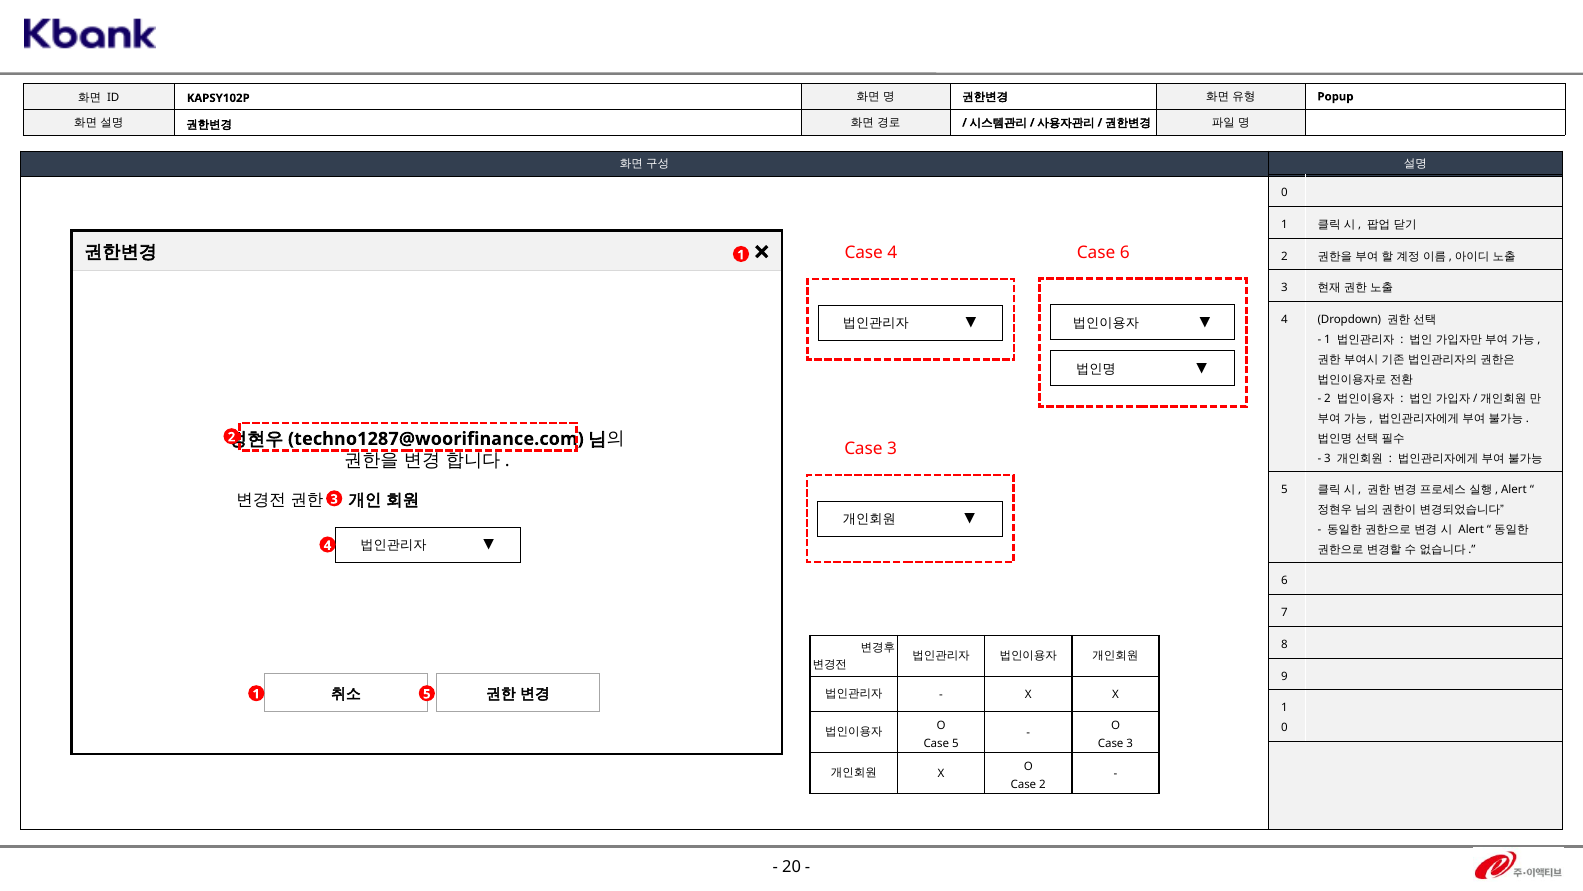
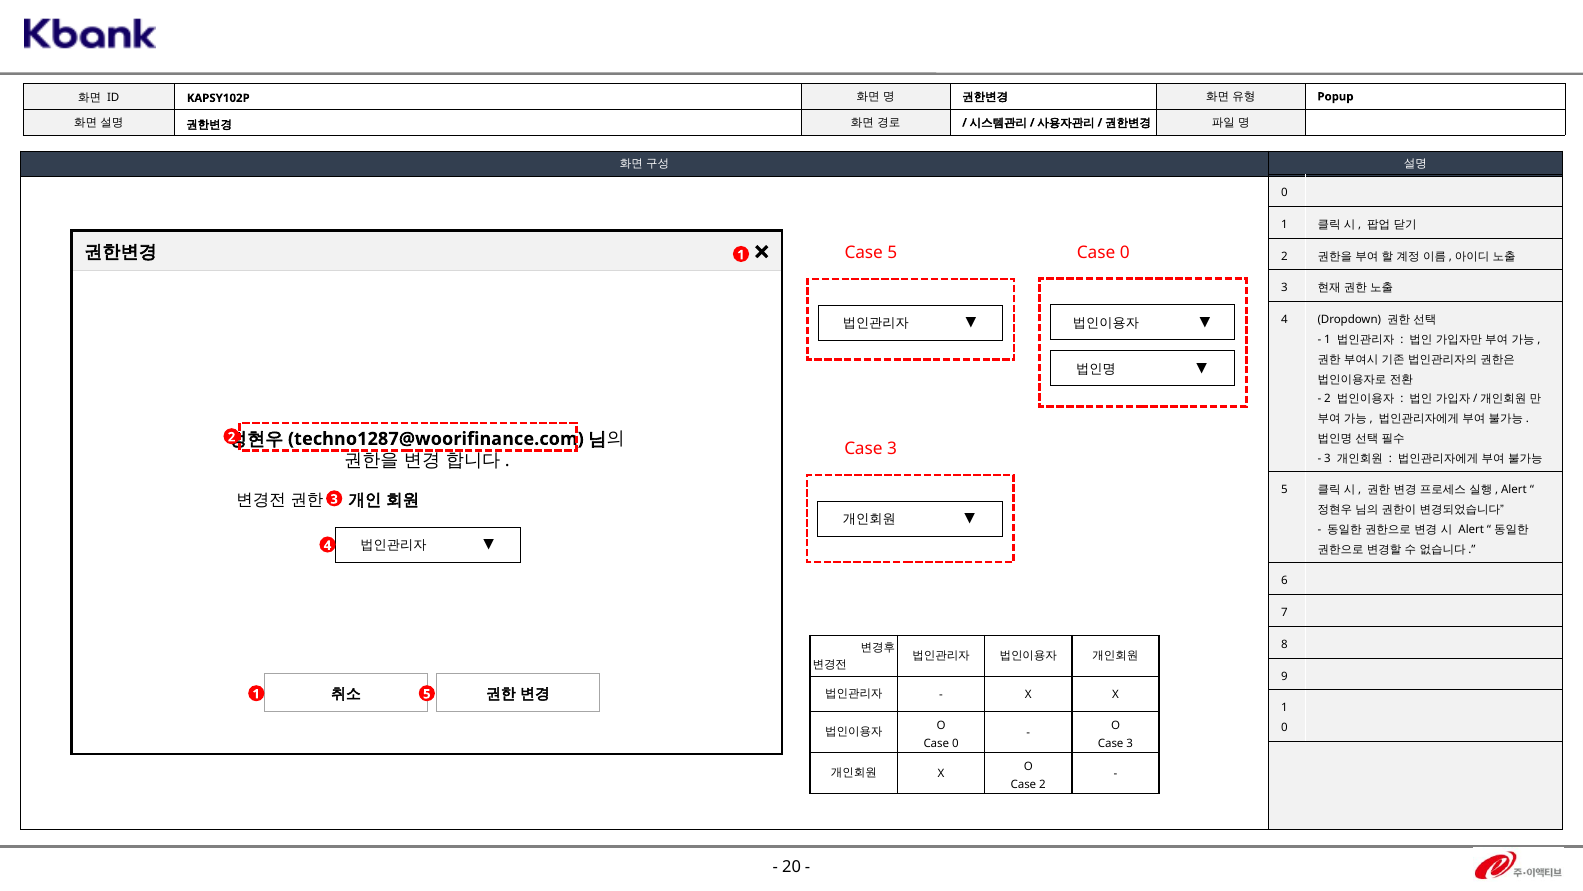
6: 6 -> 0 (1125, 252)
Case 4: 4 -> 5 (892, 253)
5: 5 -> 0 (955, 743)
